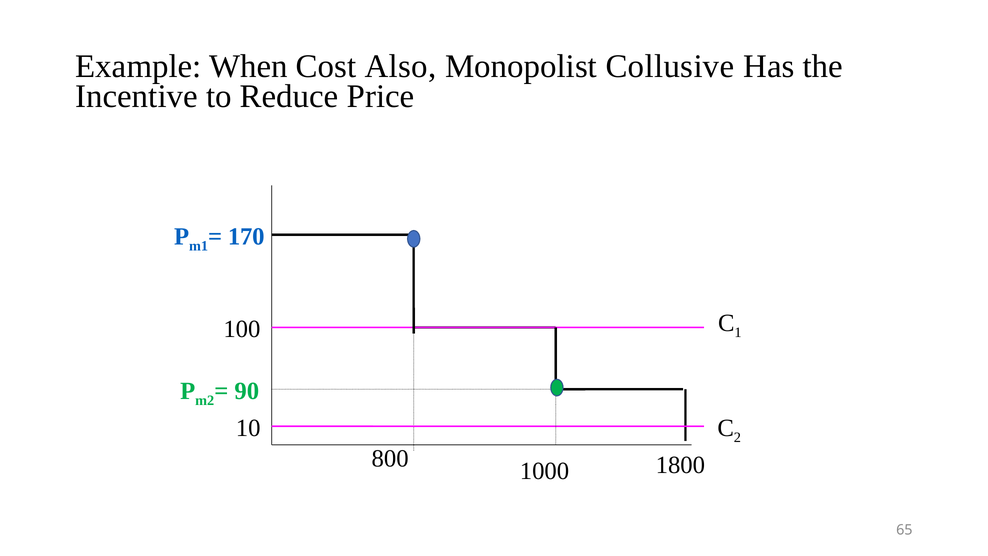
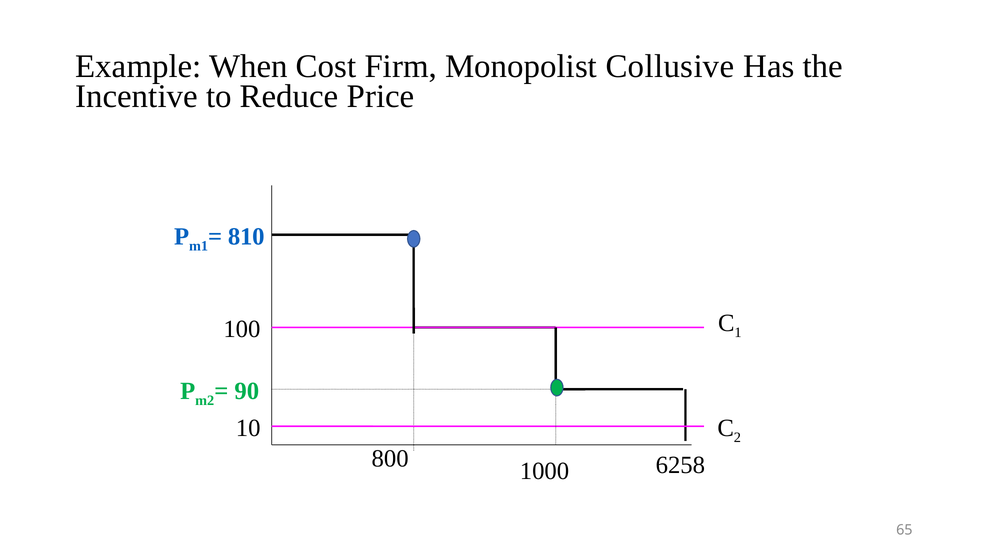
Also: Also -> Firm (401, 66)
170: 170 -> 810 (246, 236)
1800: 1800 -> 6258 (680, 465)
